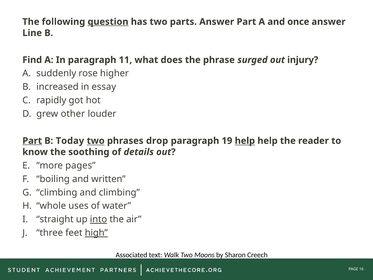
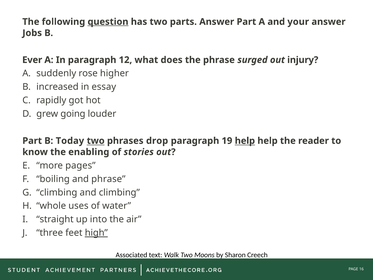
once: once -> your (298, 22)
Line: Line -> Jobs (32, 33)
Find: Find -> Ever (32, 60)
11: 11 -> 12 (125, 60)
other: other -> going (73, 114)
Part underline: present -> none (32, 141)
soothing: soothing -> enabling (89, 152)
details: details -> stories (139, 152)
and written: written -> phrase (108, 179)
into underline: present -> none (98, 219)
